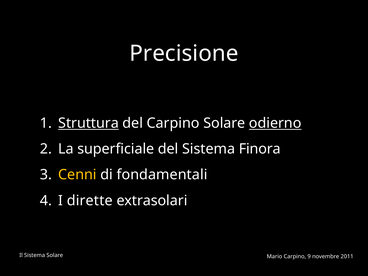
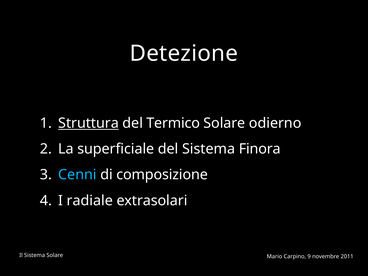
Precisione: Precisione -> Detezione (184, 53)
del Carpino: Carpino -> Termico (173, 123)
odierno underline: present -> none (275, 123)
Cenni colour: yellow -> light blue (77, 175)
fondamentali: fondamentali -> composizione (162, 175)
dirette: dirette -> radiale (90, 201)
